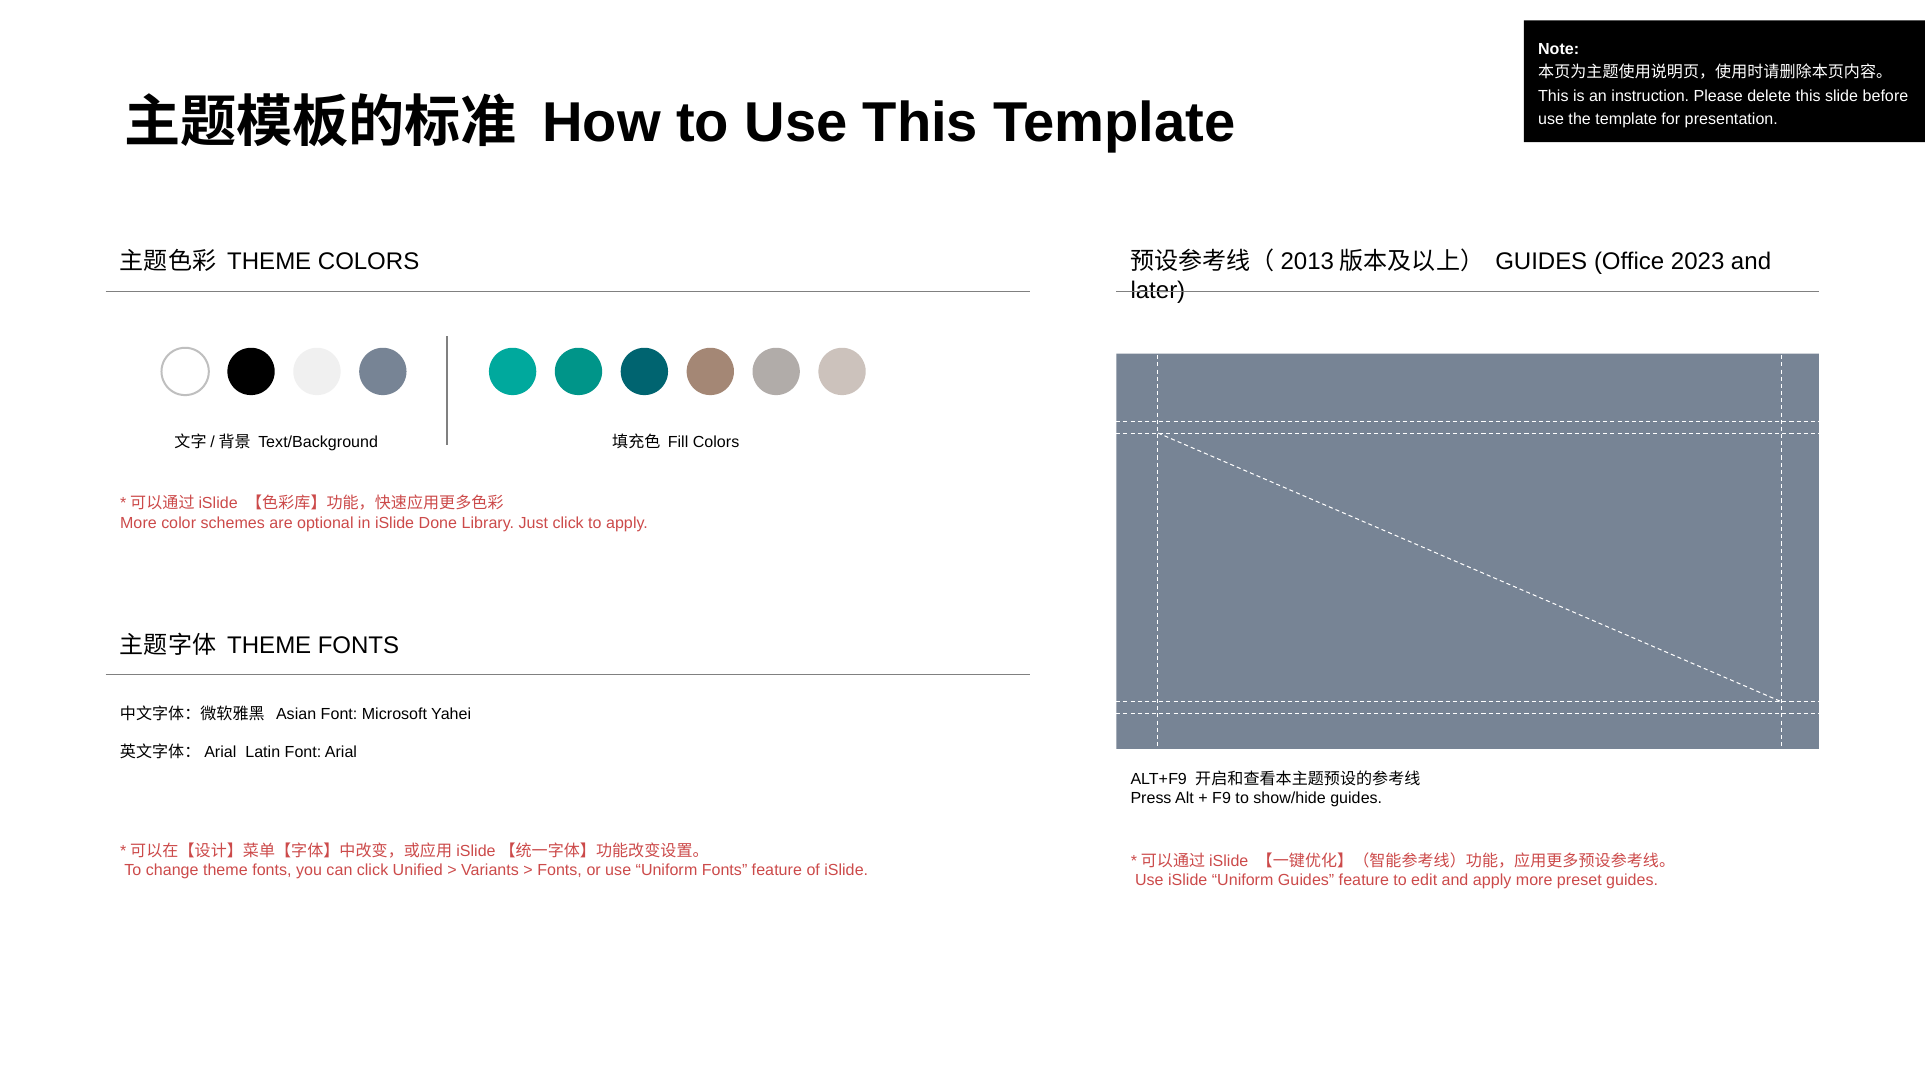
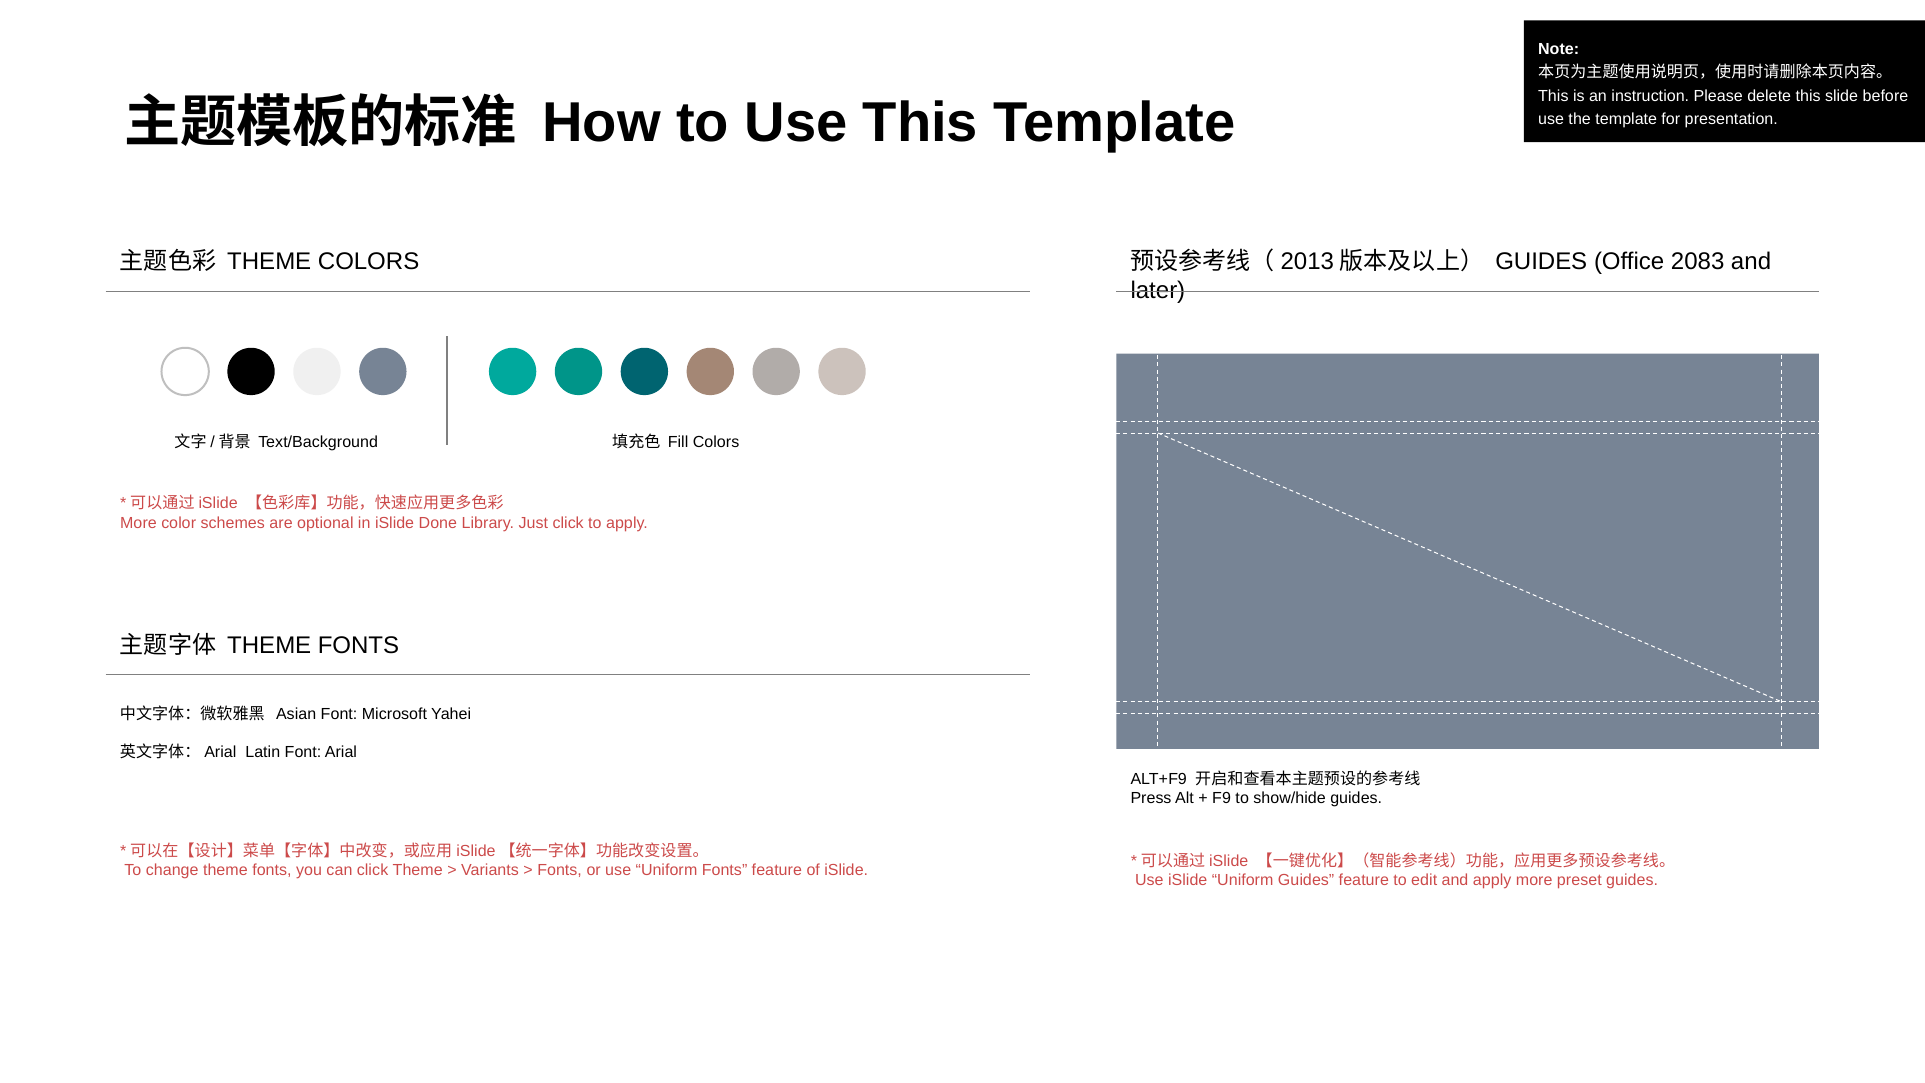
2023: 2023 -> 2083 (1698, 262)
click Unified: Unified -> Theme (418, 870)
